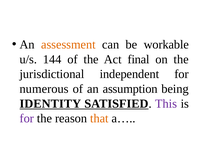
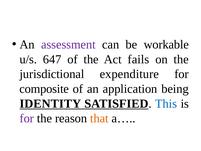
assessment colour: orange -> purple (68, 44)
144: 144 -> 647 (52, 59)
final: final -> fails (138, 59)
independent: independent -> expenditure (129, 74)
numerous: numerous -> composite (44, 89)
assumption: assumption -> application (130, 89)
This colour: purple -> blue (166, 103)
